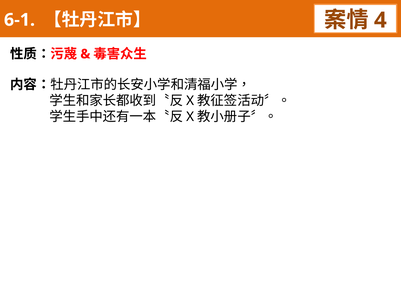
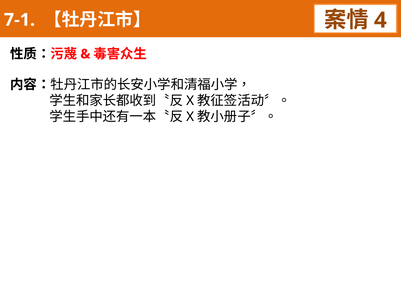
6-1: 6-1 -> 7-1 (19, 20)
